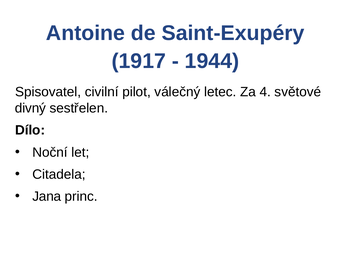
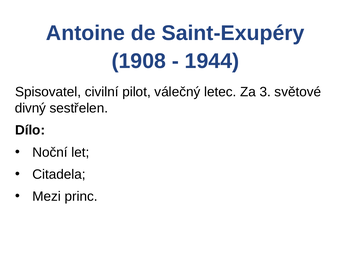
1917: 1917 -> 1908 (139, 61)
4: 4 -> 3 (265, 92)
Jana: Jana -> Mezi (47, 196)
